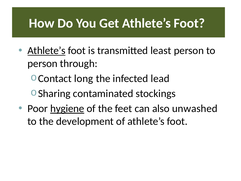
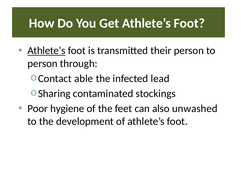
least: least -> their (161, 51)
long: long -> able (84, 78)
hygiene underline: present -> none (67, 108)
